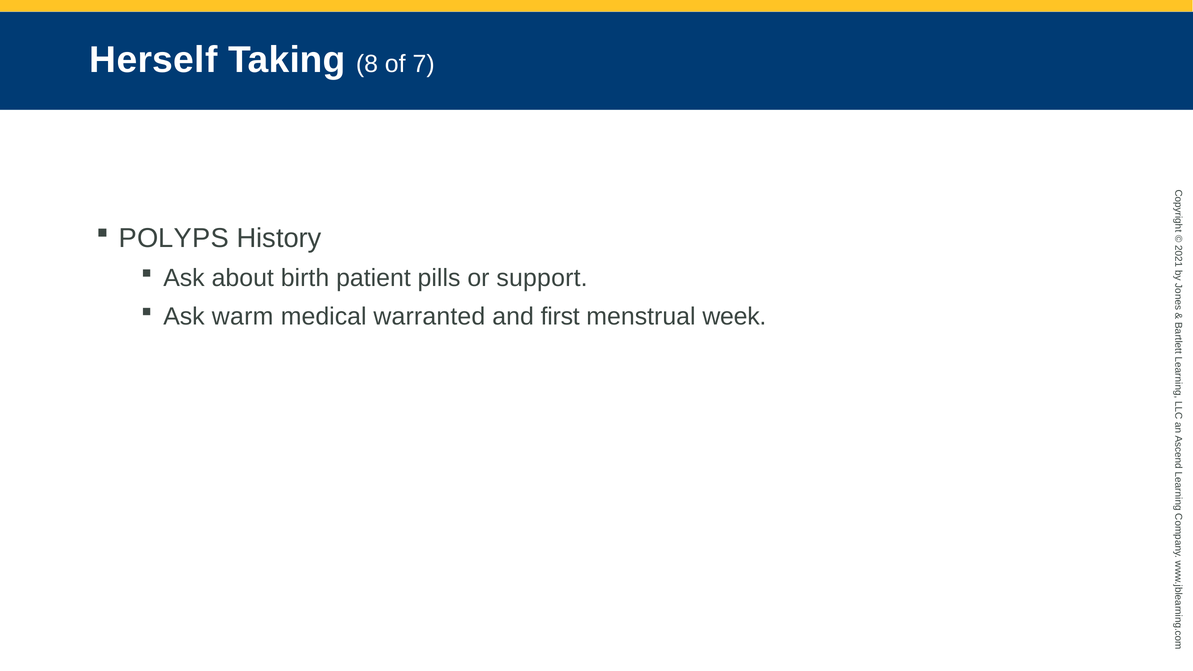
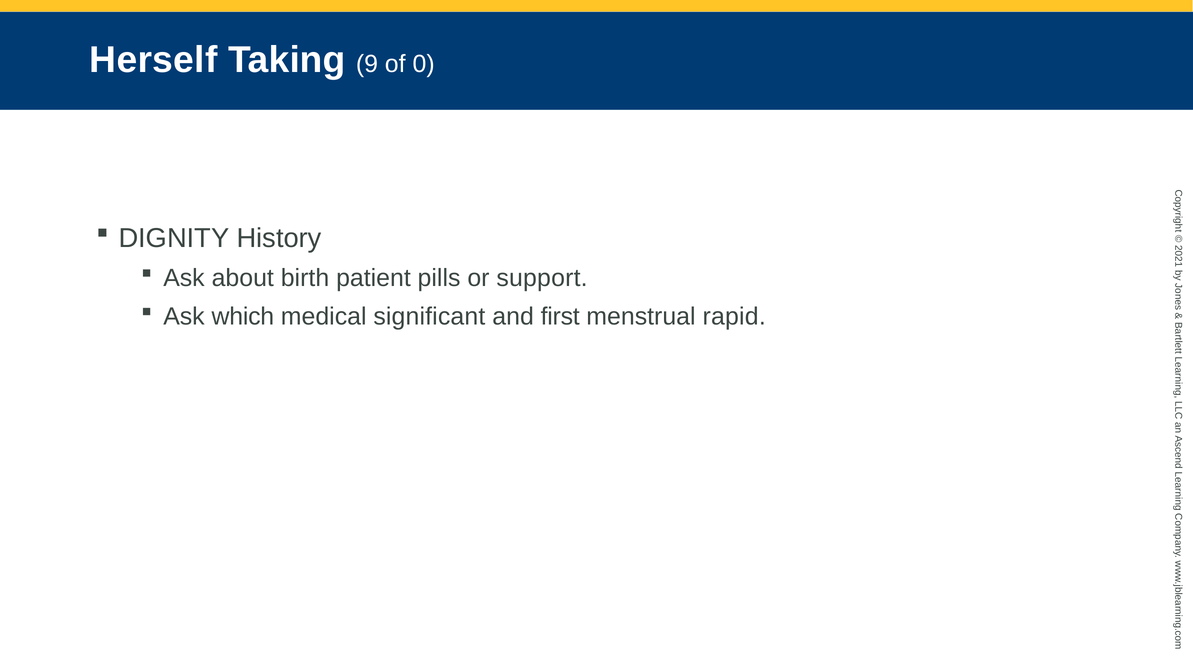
8: 8 -> 9 (367, 64)
of 7: 7 -> 0 (424, 64)
POLYPS: POLYPS -> DIGNITY (174, 238)
warm: warm -> which (243, 317)
warranted: warranted -> significant (429, 317)
week: week -> rapid (734, 317)
